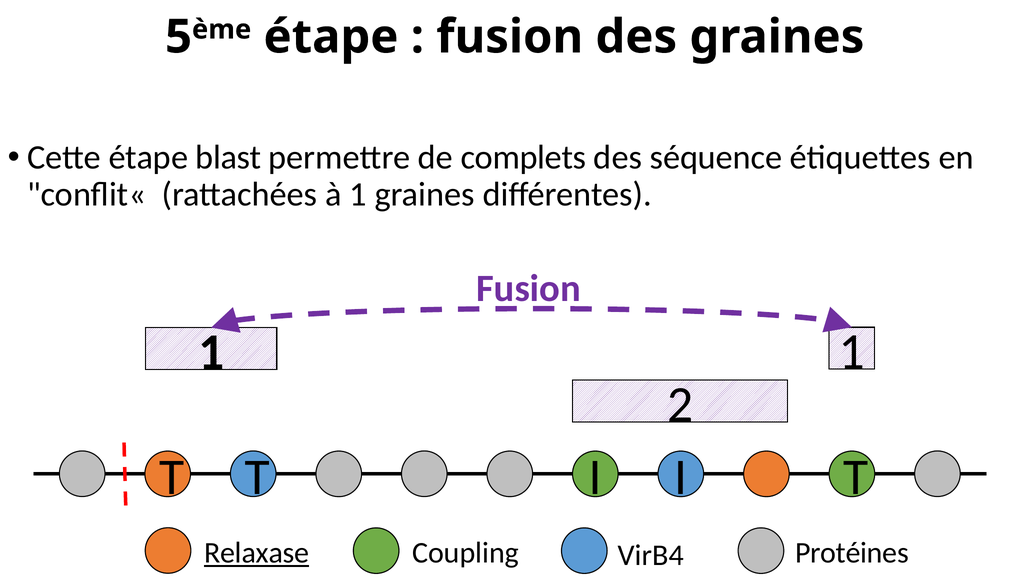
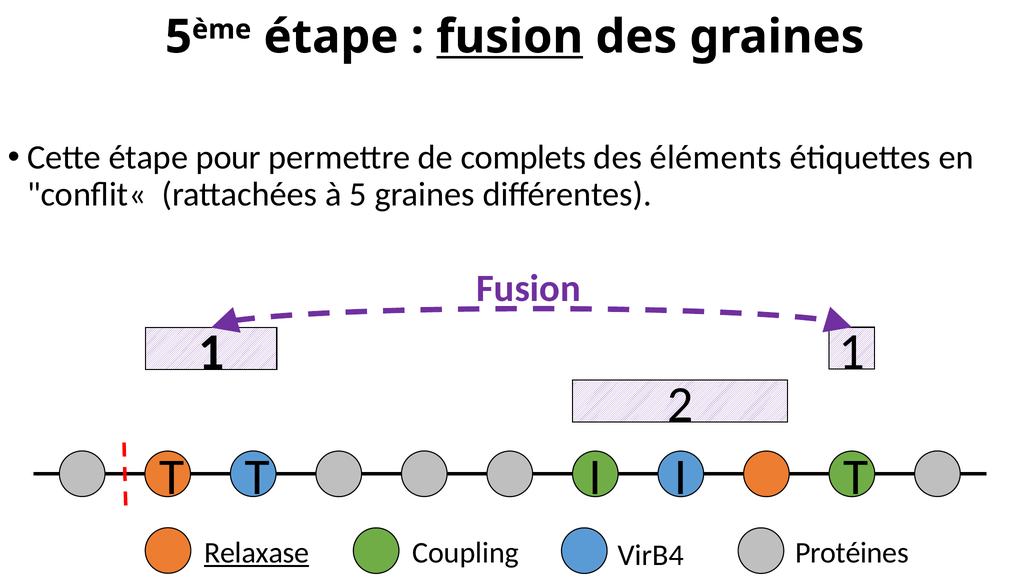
fusion underline: none -> present (510, 37)
blast: blast -> pour (228, 158)
séquence: séquence -> éléments (716, 158)
à 1: 1 -> 5 (358, 195)
